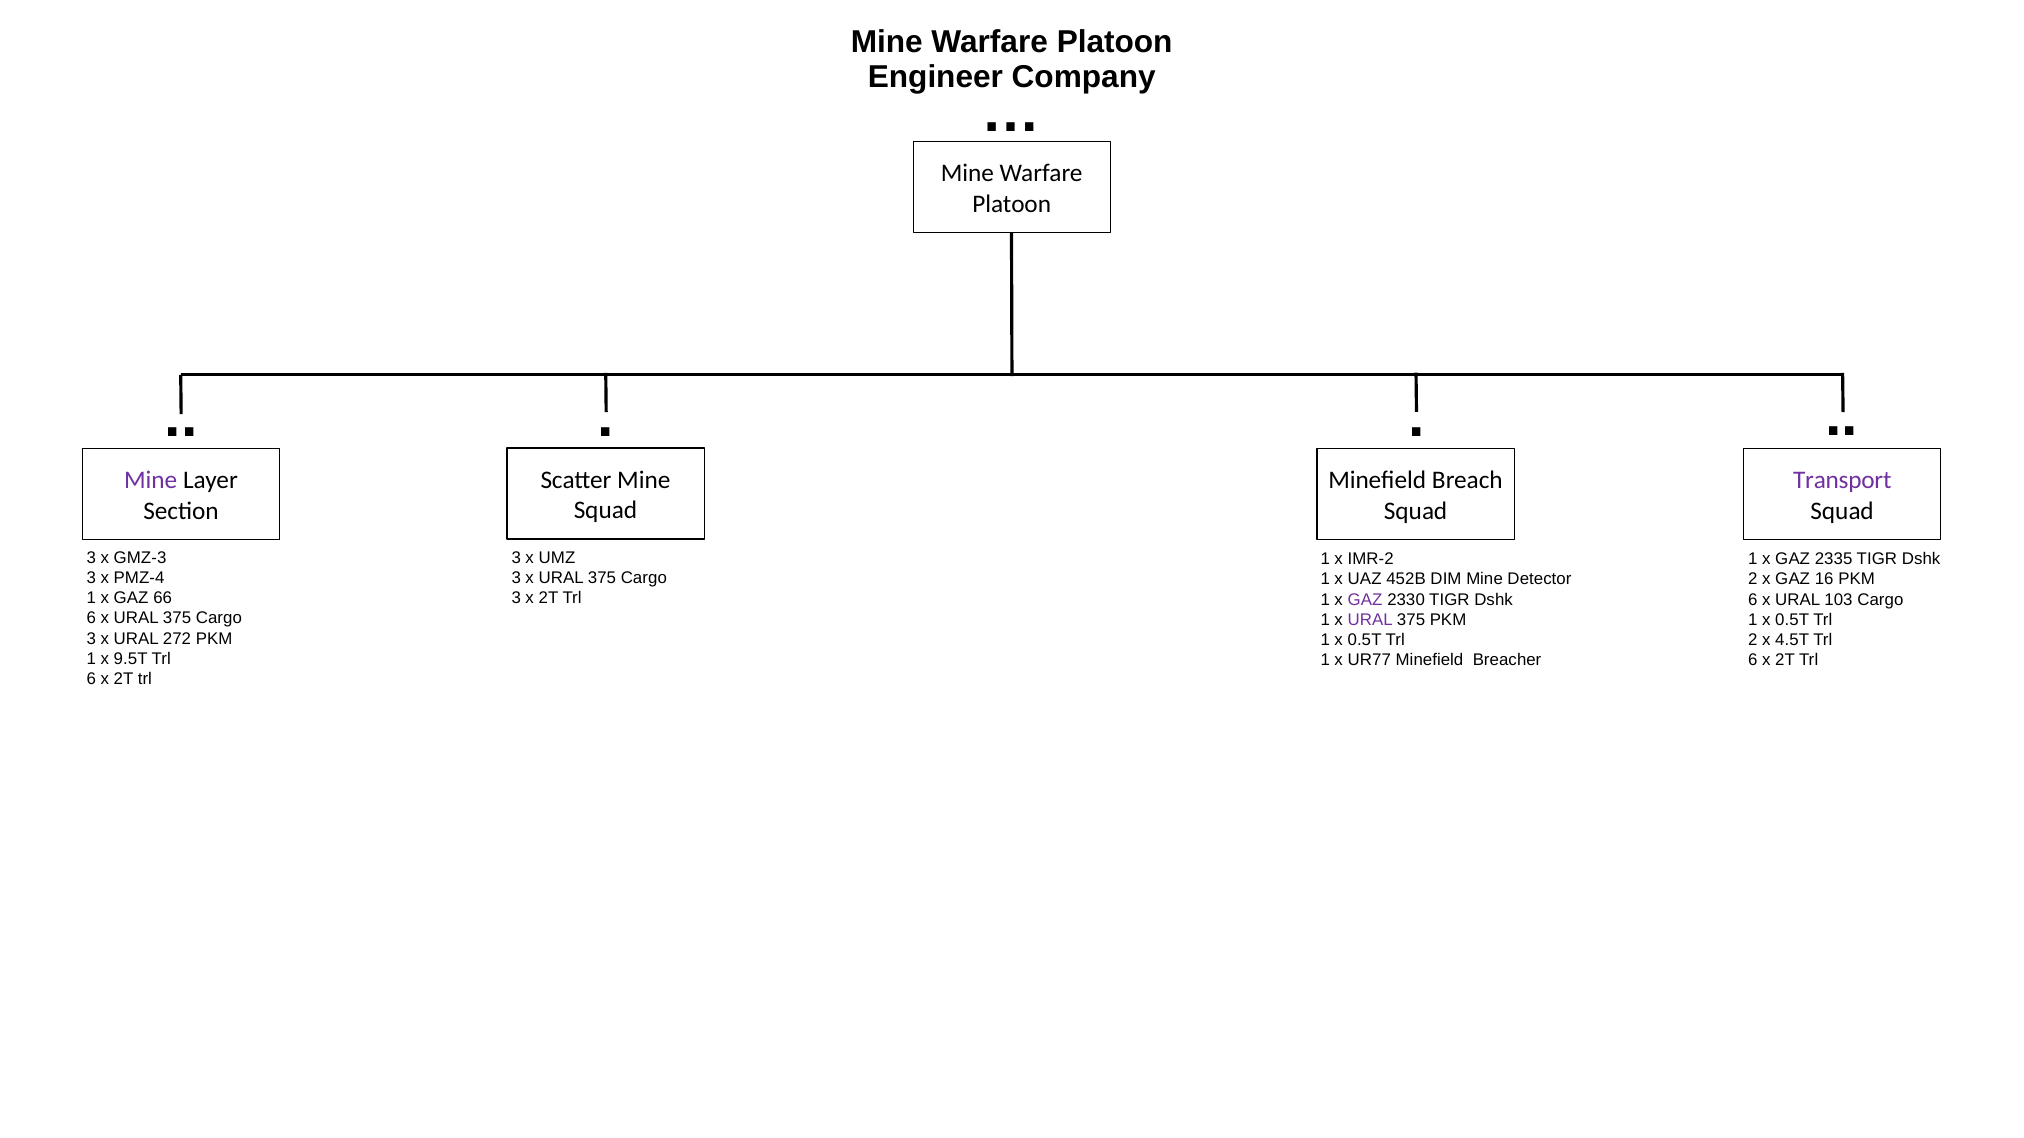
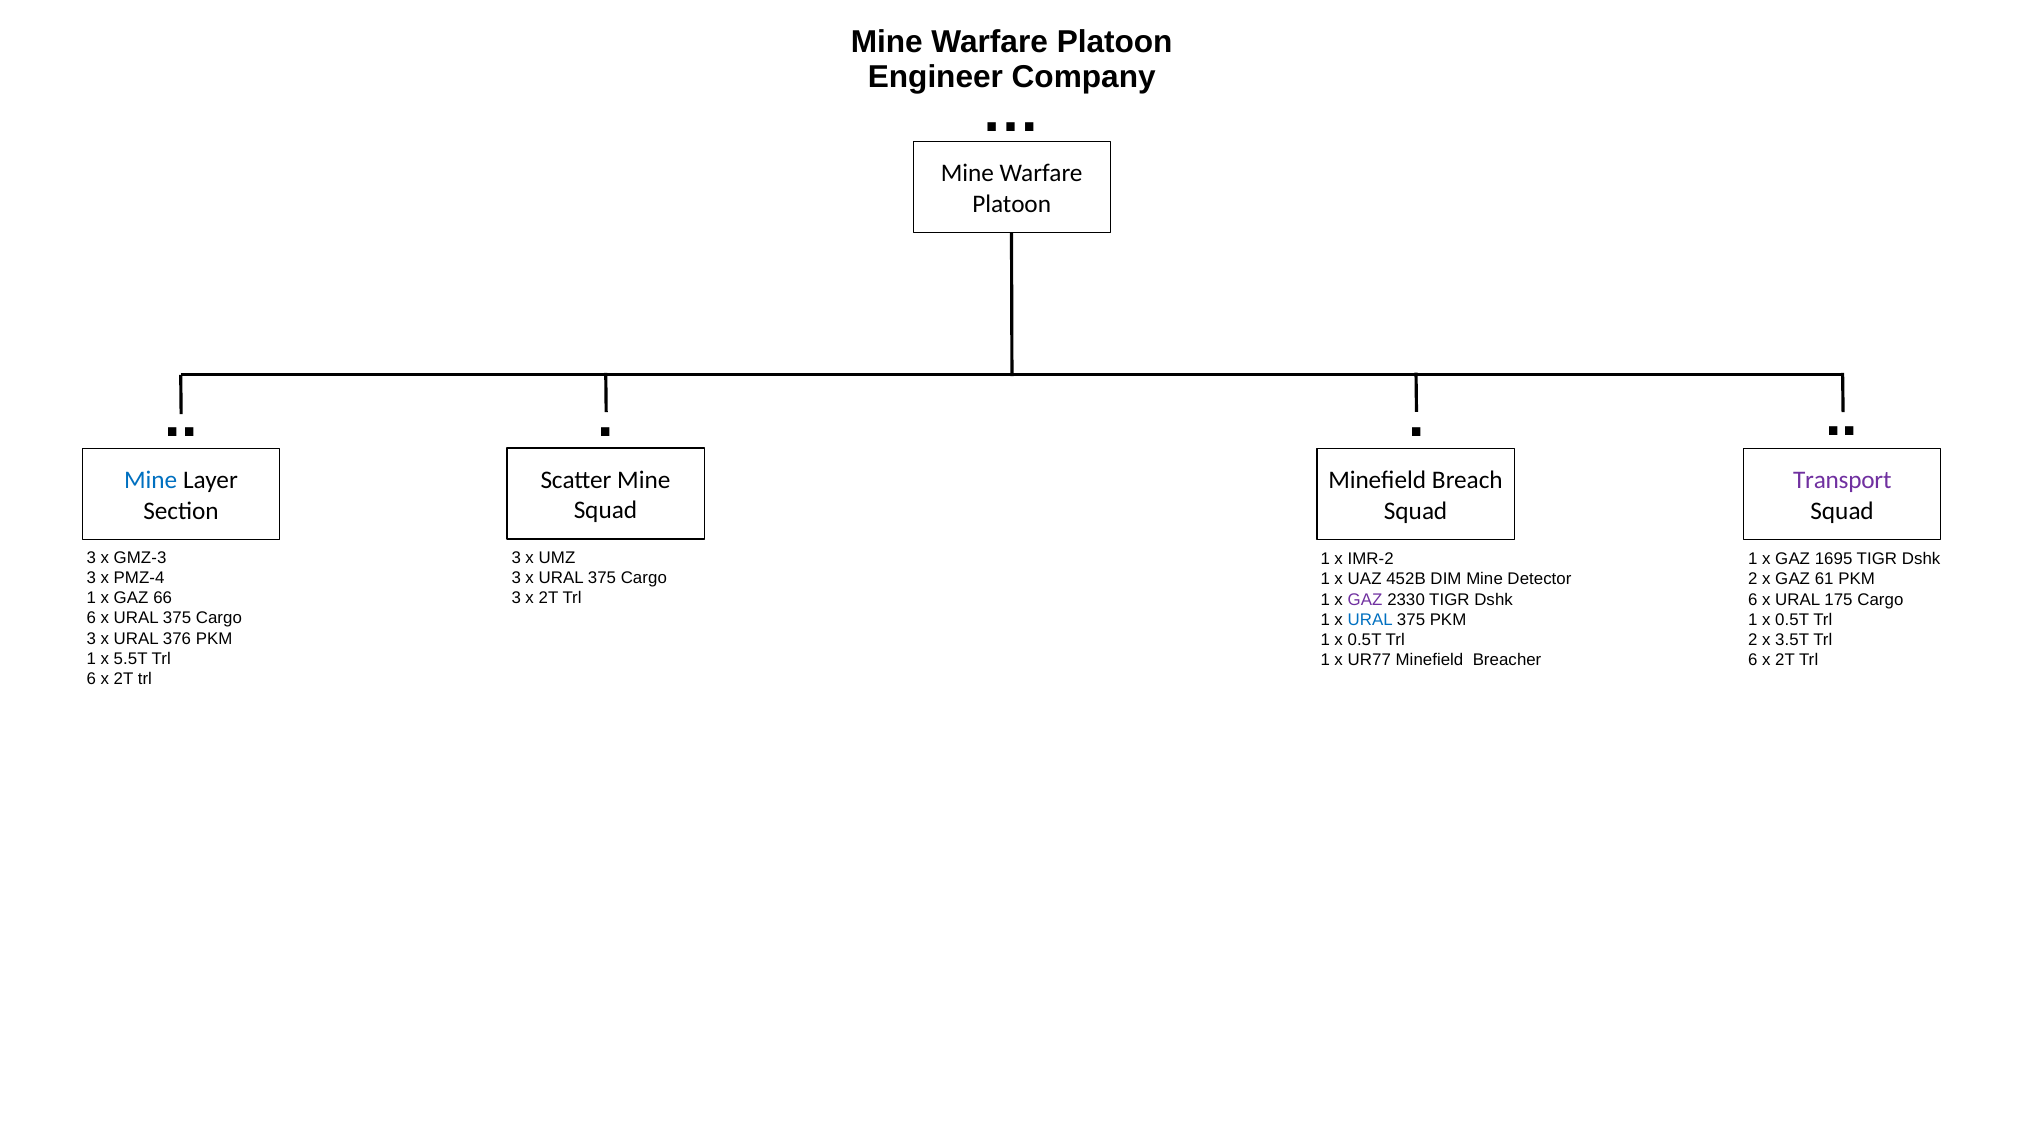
Mine colour: purple -> blue (151, 481)
2335: 2335 -> 1695 (1834, 559)
16: 16 -> 61 (1824, 580)
103: 103 -> 175 (1838, 600)
URAL colour: purple -> blue (1370, 620)
272: 272 -> 376 (177, 639)
4.5T: 4.5T -> 3.5T (1792, 640)
9.5T: 9.5T -> 5.5T (131, 659)
